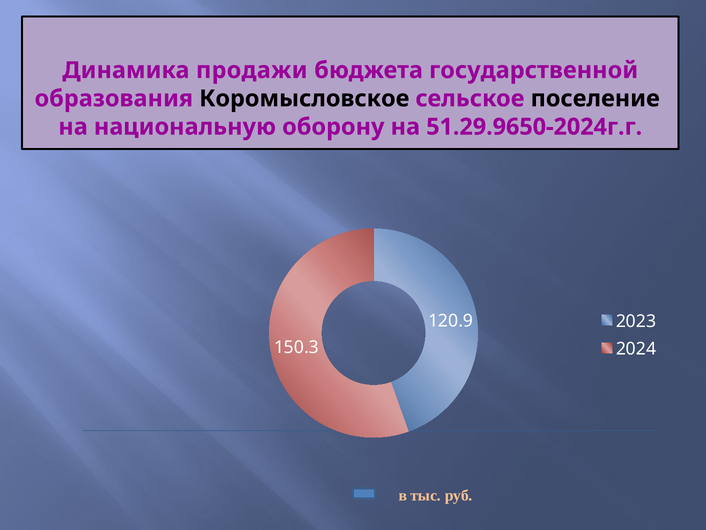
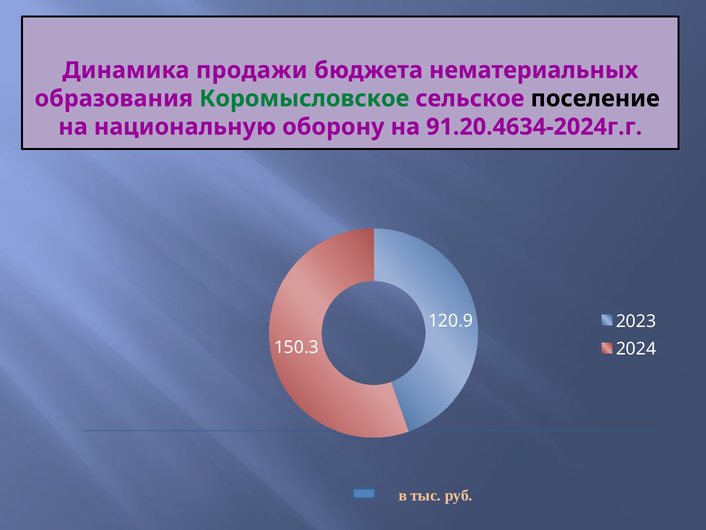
государственной: государственной -> нематериальных (534, 70)
Коромысловское colour: black -> green (304, 98)
51.29.9650-2024г.г: 51.29.9650-2024г.г -> 91.20.4634-2024г.г (534, 127)
